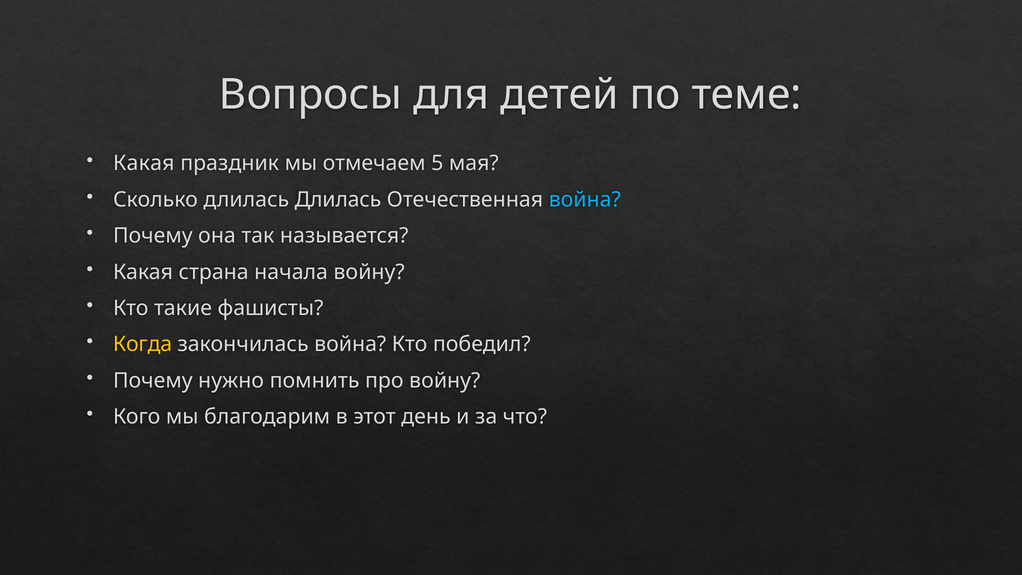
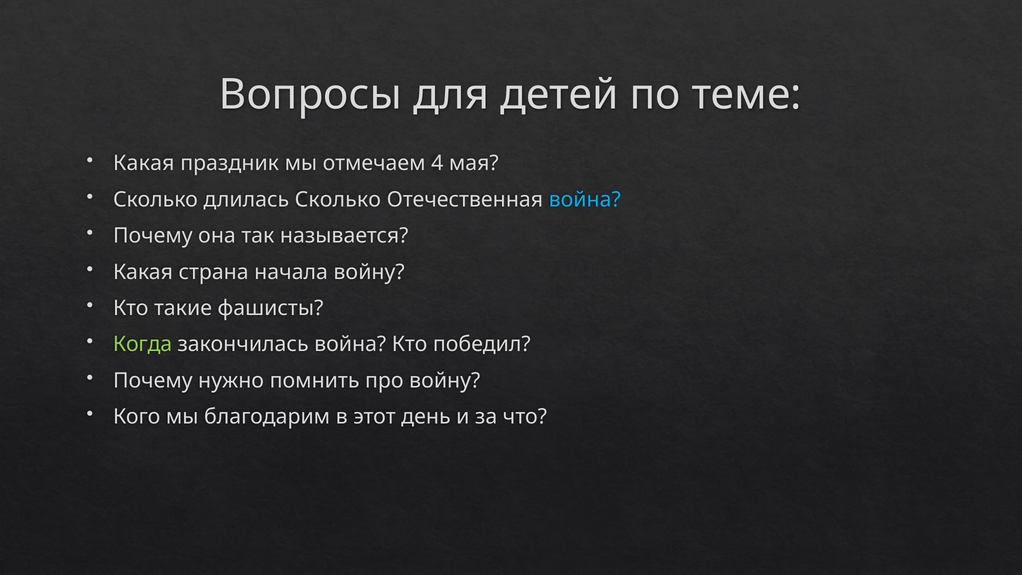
5: 5 -> 4 (437, 163)
длилась Длилась: Длилась -> Сколько (338, 200)
Когда colour: yellow -> light green (143, 344)
